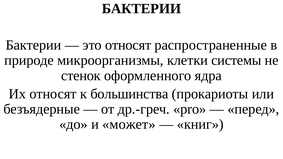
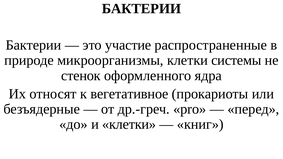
это относят: относят -> участие (128, 45)
большинства: большинства -> вегетативное (129, 94)
и может: может -> клетки (129, 124)
